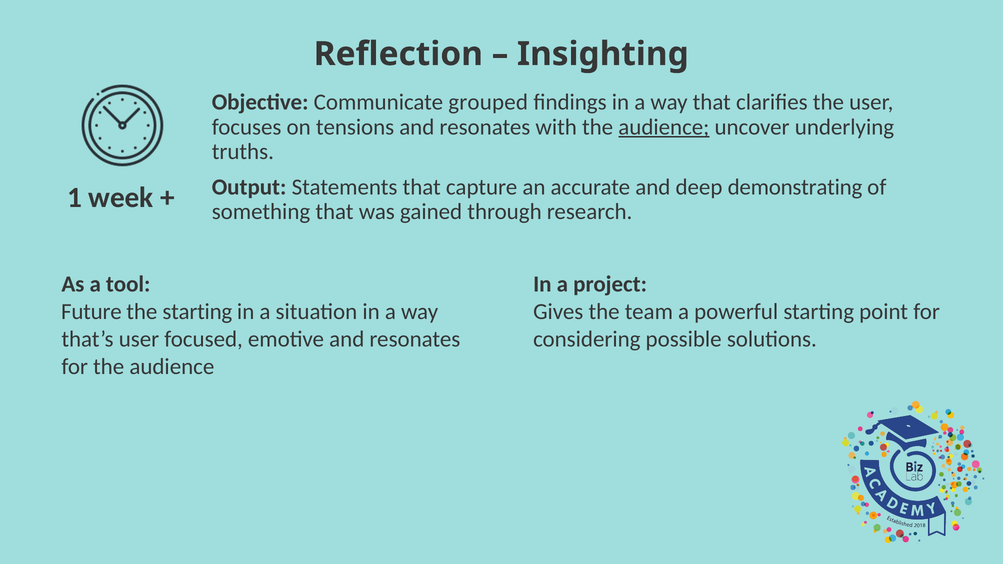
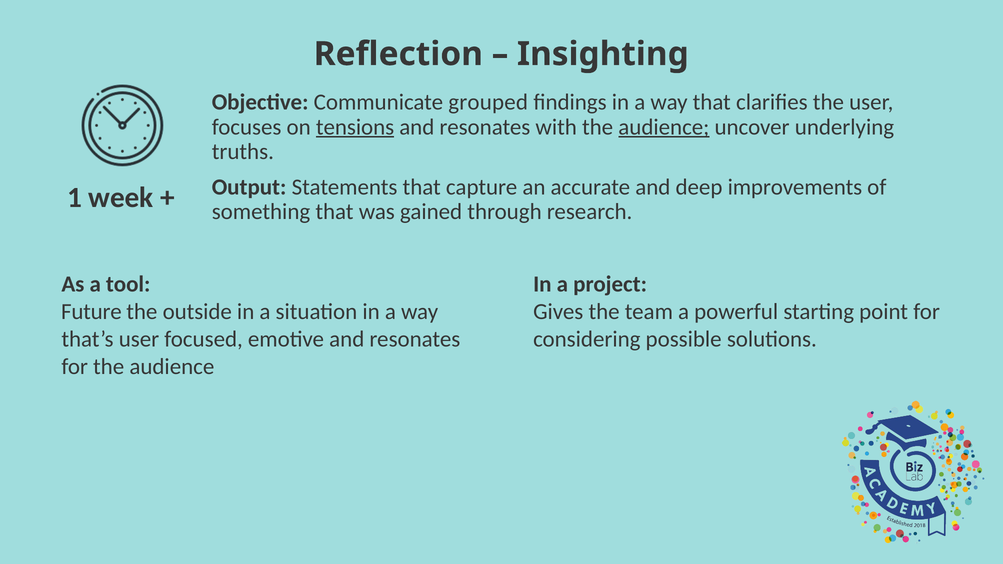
tensions underline: none -> present (355, 127)
demonstrating: demonstrating -> improvements (795, 187)
the starting: starting -> outside (197, 312)
